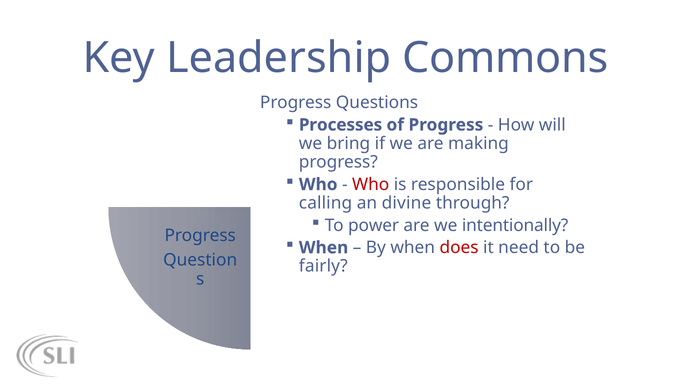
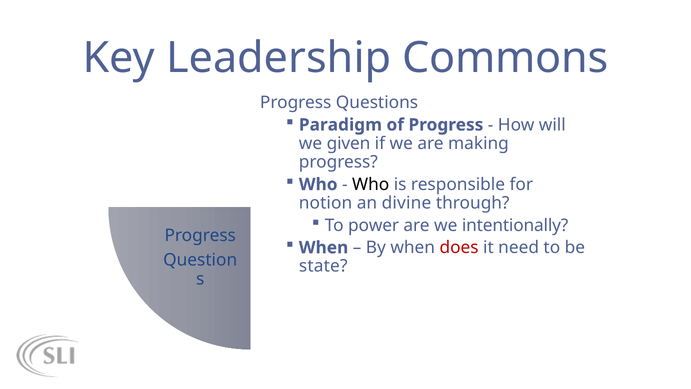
Processes: Processes -> Paradigm (340, 125)
bring: bring -> given (349, 143)
Who colour: red -> black (371, 184)
calling: calling -> notion (326, 203)
fairly: fairly -> state (323, 266)
